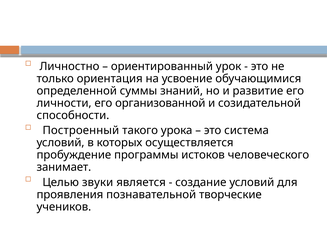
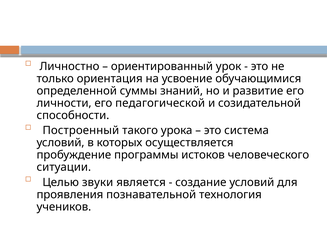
организованной: организованной -> педагогической (160, 103)
занимает: занимает -> ситуации (64, 167)
творческие: творческие -> технология (230, 195)
